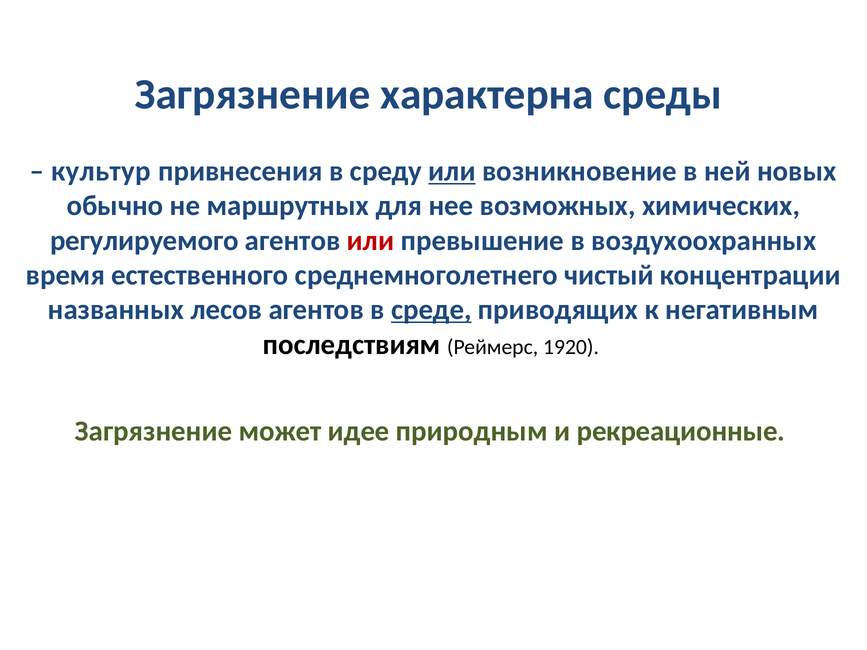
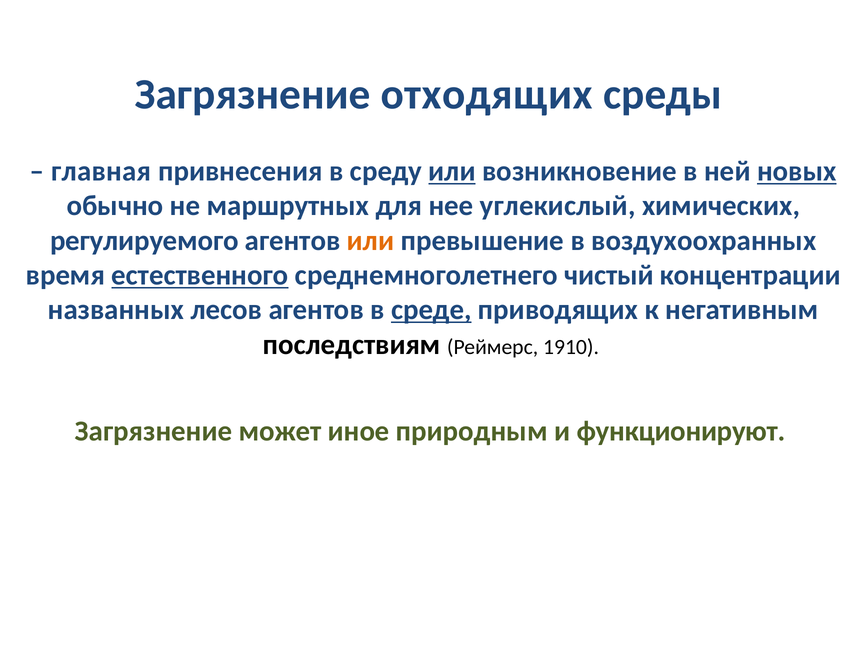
хaрaктернa: хaрaктернa -> отходящих (487, 94)
культур: культур -> главная (101, 171)
новых underline: none -> present (797, 171)
возможных: возможных -> углекислый (558, 206)
или colour: red -> orange (370, 241)
естественного underline: none -> present (200, 275)
1920: 1920 -> 1910 (571, 347)
идее: идее -> иное (359, 431)
рекреационные: рекреационные -> функционируют (681, 431)
